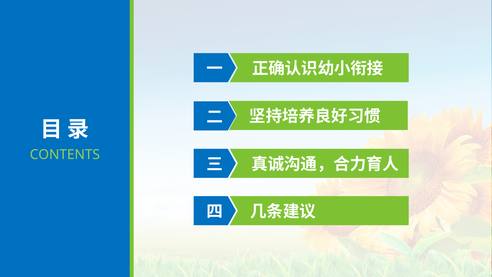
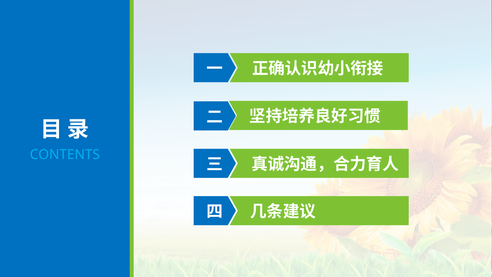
CONTENTS colour: light green -> light blue (65, 154)
